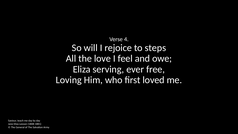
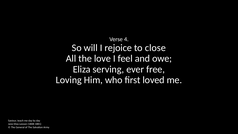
steps: steps -> close (155, 48)
